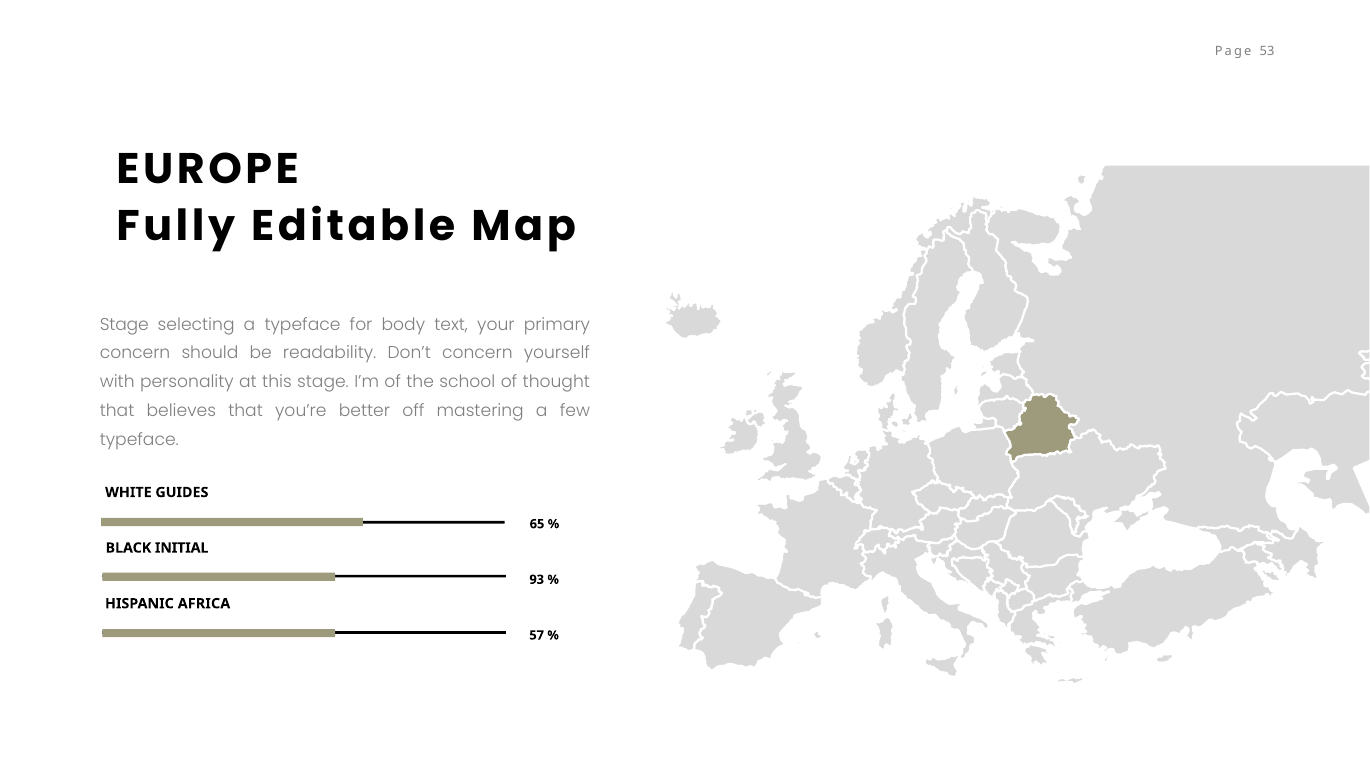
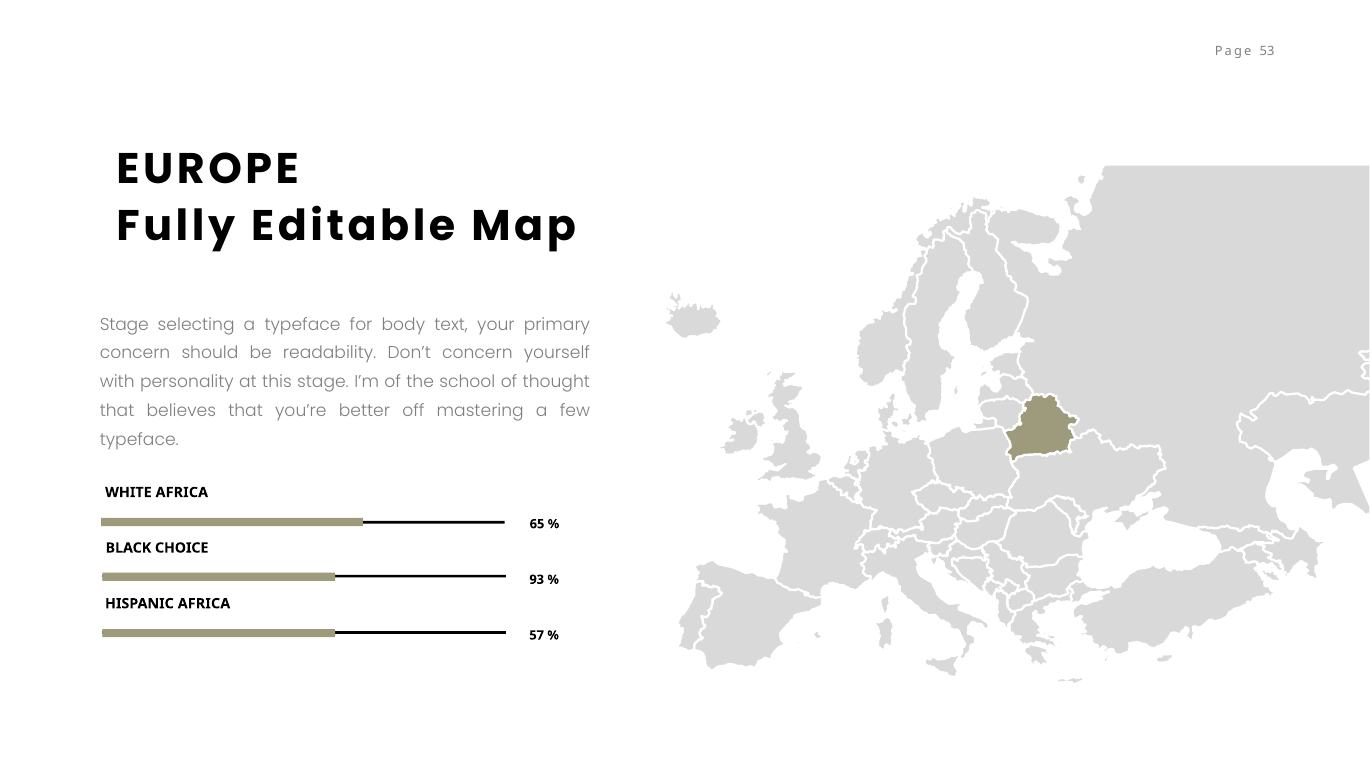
WHITE GUIDES: GUIDES -> AFRICA (182, 492)
INITIAL: INITIAL -> CHOICE (182, 548)
